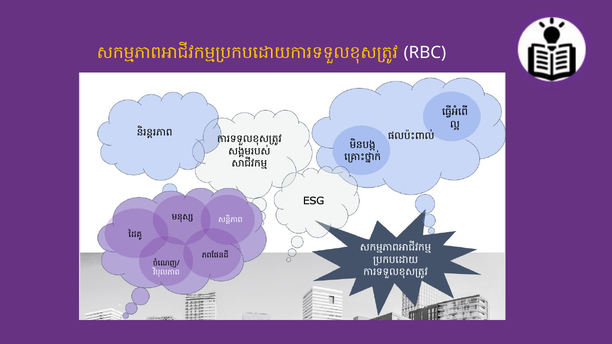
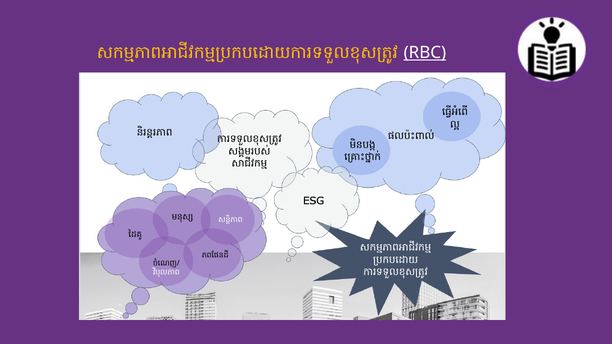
RBC underline: none -> present (425, 53)
